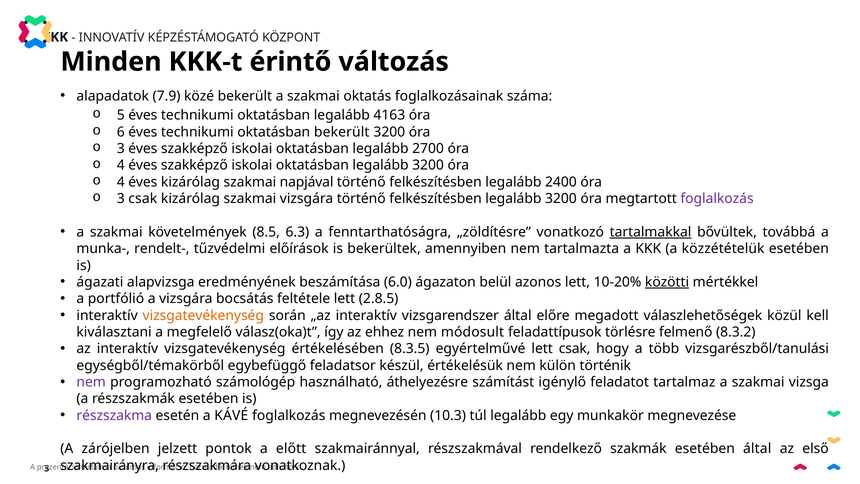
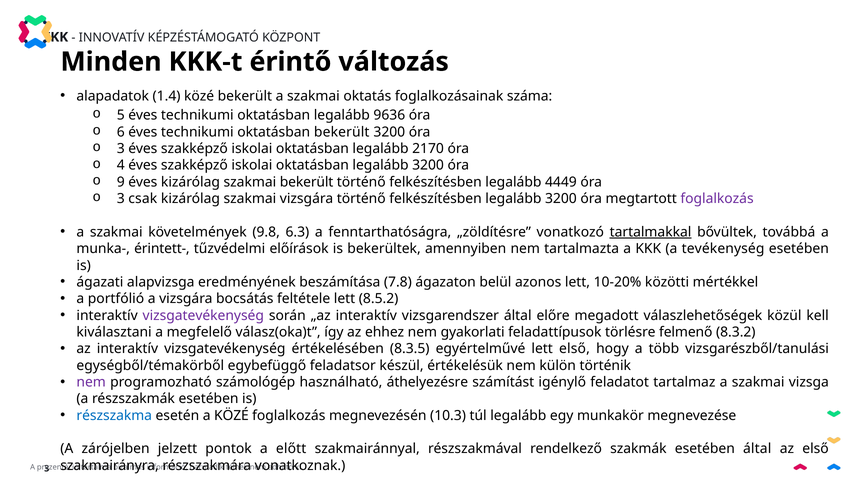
7.9: 7.9 -> 1.4 (167, 96)
4163: 4163 -> 9636 (389, 115)
2700: 2700 -> 2170 (428, 149)
4: 4 -> 9 (121, 182)
szakmai napjával: napjával -> bekerült (307, 182)
2400: 2400 -> 4449 (561, 182)
8.5: 8.5 -> 9.8 (266, 232)
rendelt-: rendelt- -> érintett- (162, 249)
közzétételük: közzétételük -> tevékenység (723, 249)
6.0: 6.0 -> 7.8 (398, 282)
közötti underline: present -> none (667, 282)
2.8.5: 2.8.5 -> 8.5.2 (379, 299)
vizsgatevékenység colour: orange -> purple (203, 315)
módosult: módosult -> gyakorlati (473, 332)
lett csak: csak -> első (574, 349)
részszakma colour: purple -> blue (114, 415)
a KÁVÉ: KÁVÉ -> KÖZÉ (231, 415)
